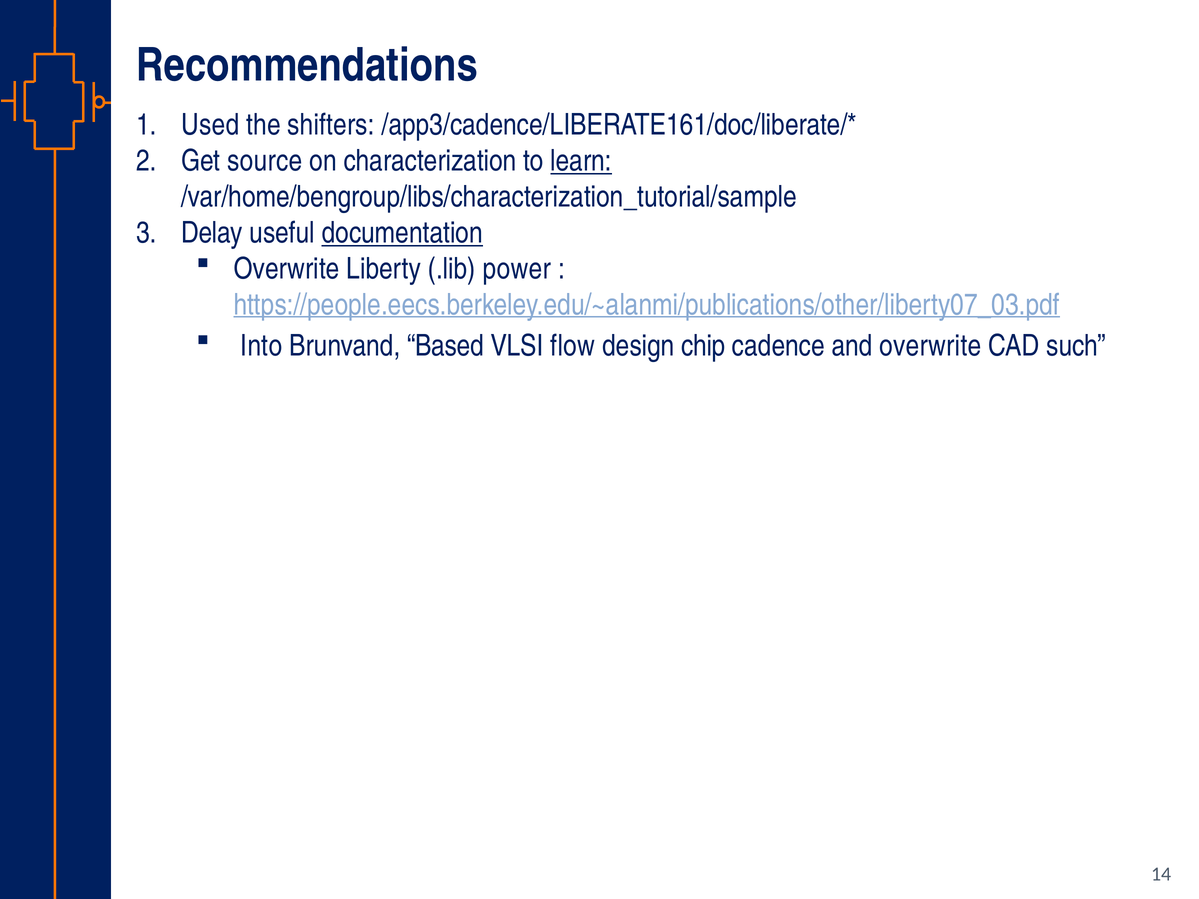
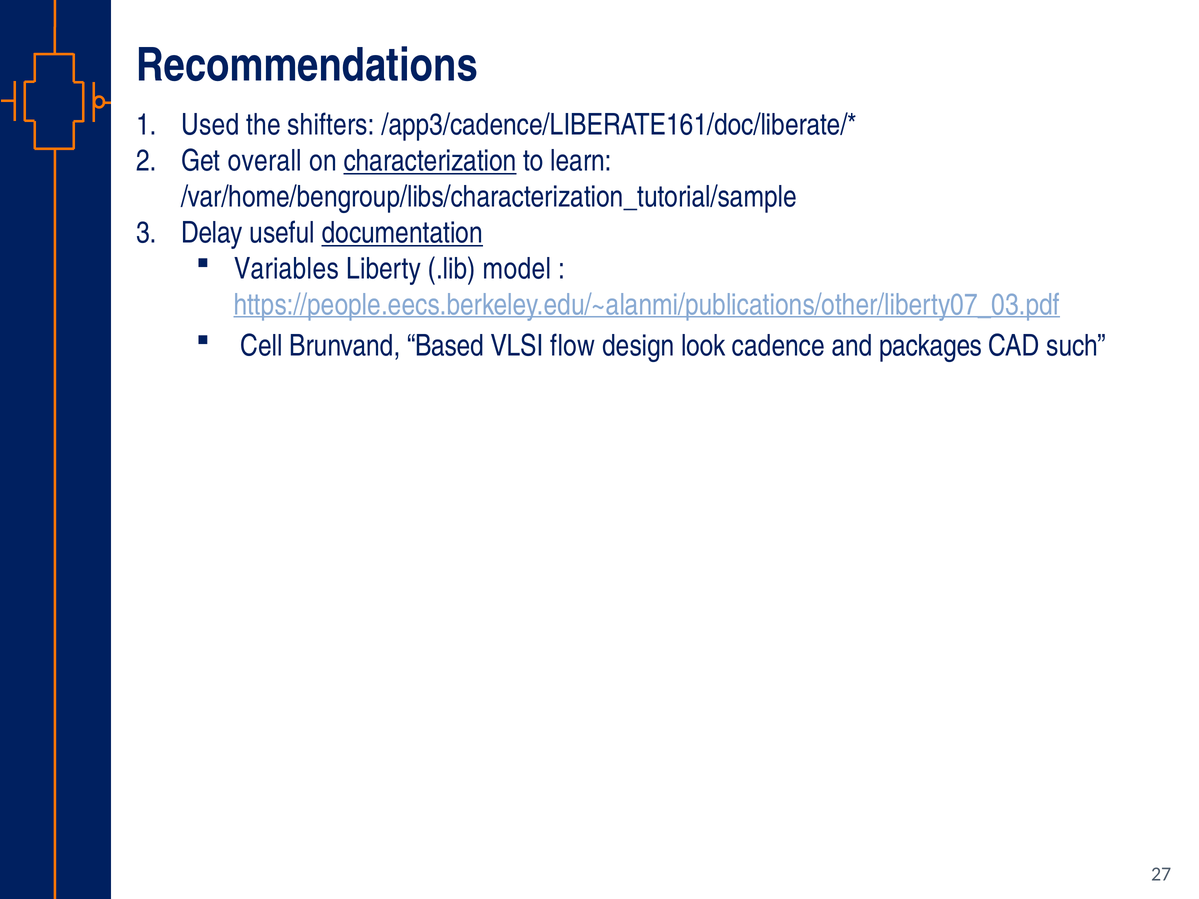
source: source -> overall (265, 161)
characterization underline: none -> present (430, 161)
learn underline: present -> none (581, 161)
Overwrite: Overwrite -> Variables (287, 269)
power: power -> model (517, 269)
Into: Into -> Cell (261, 346)
chip: chip -> look (703, 346)
and overwrite: overwrite -> packages (931, 346)
14: 14 -> 27 (1161, 874)
